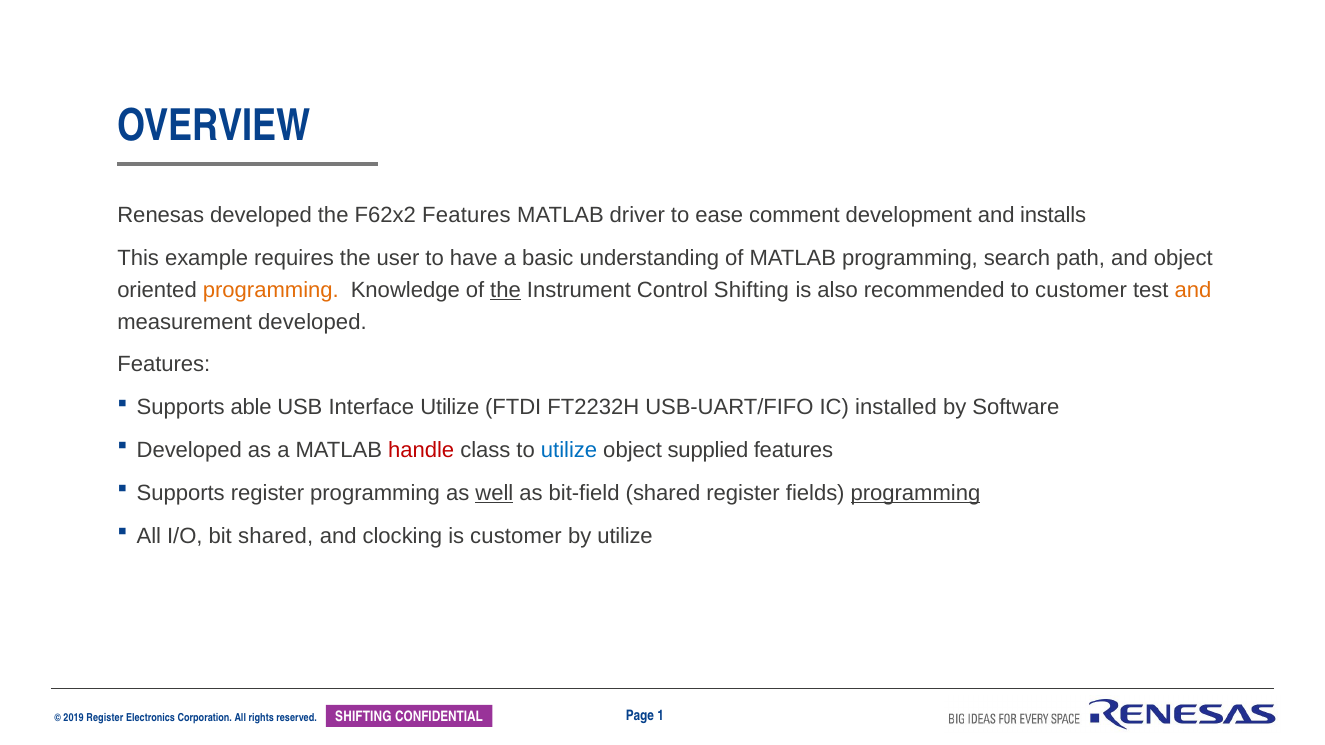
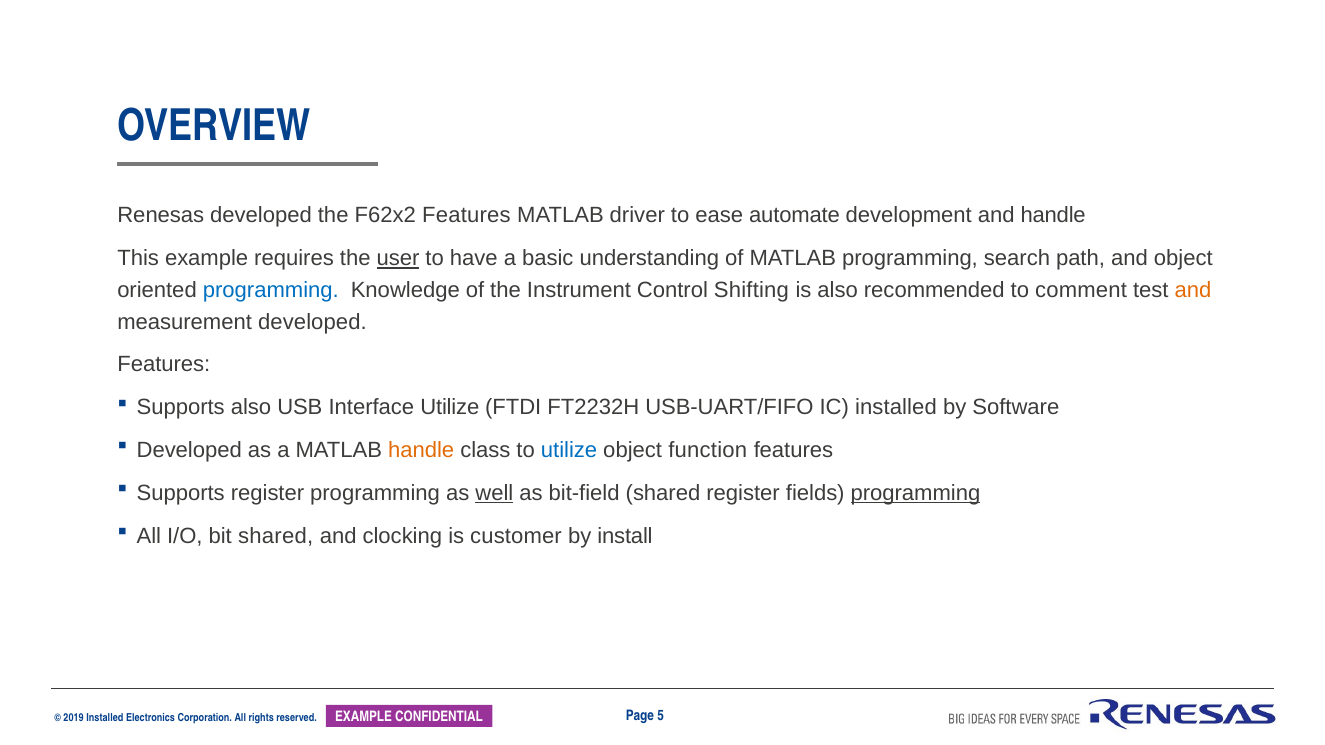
comment: comment -> automate (794, 216)
and installs: installs -> handle (1053, 216)
user underline: none -> present (398, 258)
programming colour: orange -> blue (271, 290)
the underline: present -> none (506, 290)
to customer: customer -> comment (1081, 290)
Supports able: able -> also (251, 408)
handle colour: red -> orange (421, 450)
supplied: supplied -> function (708, 450)
by utilize: utilize -> install (625, 536)
1: 1 -> 5 (661, 716)
Register: Register -> Installed (105, 719)
SHIFTING: SHIFTING -> EXAMPLE (364, 717)
